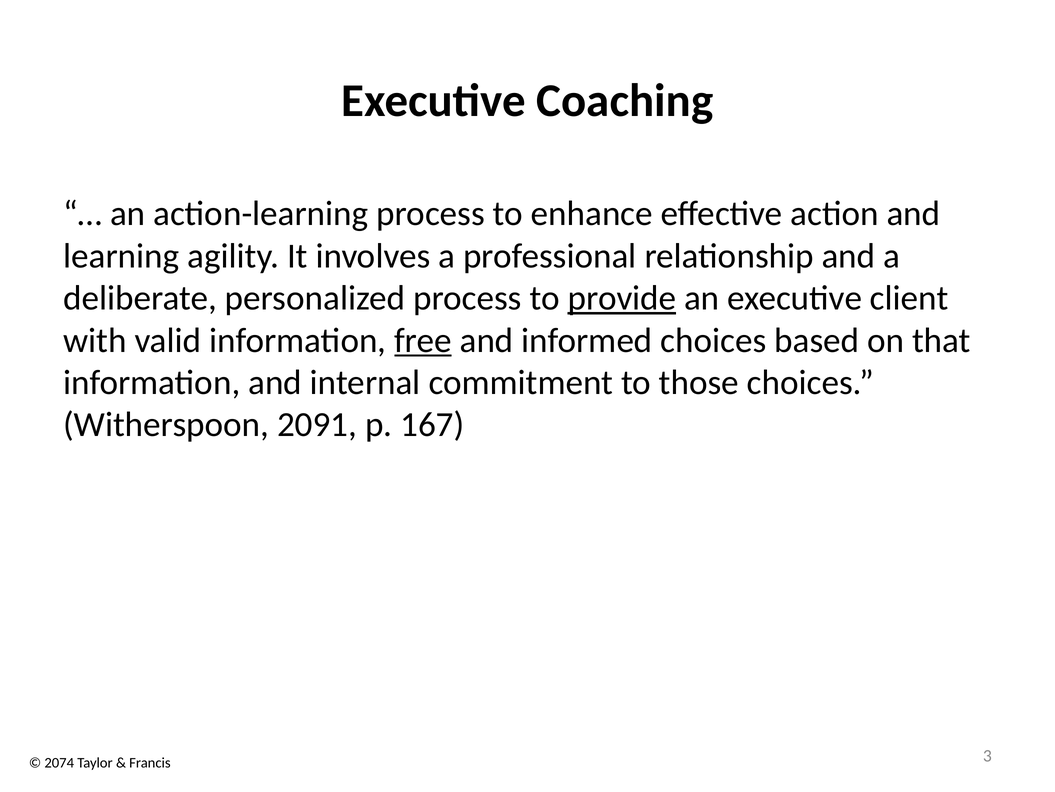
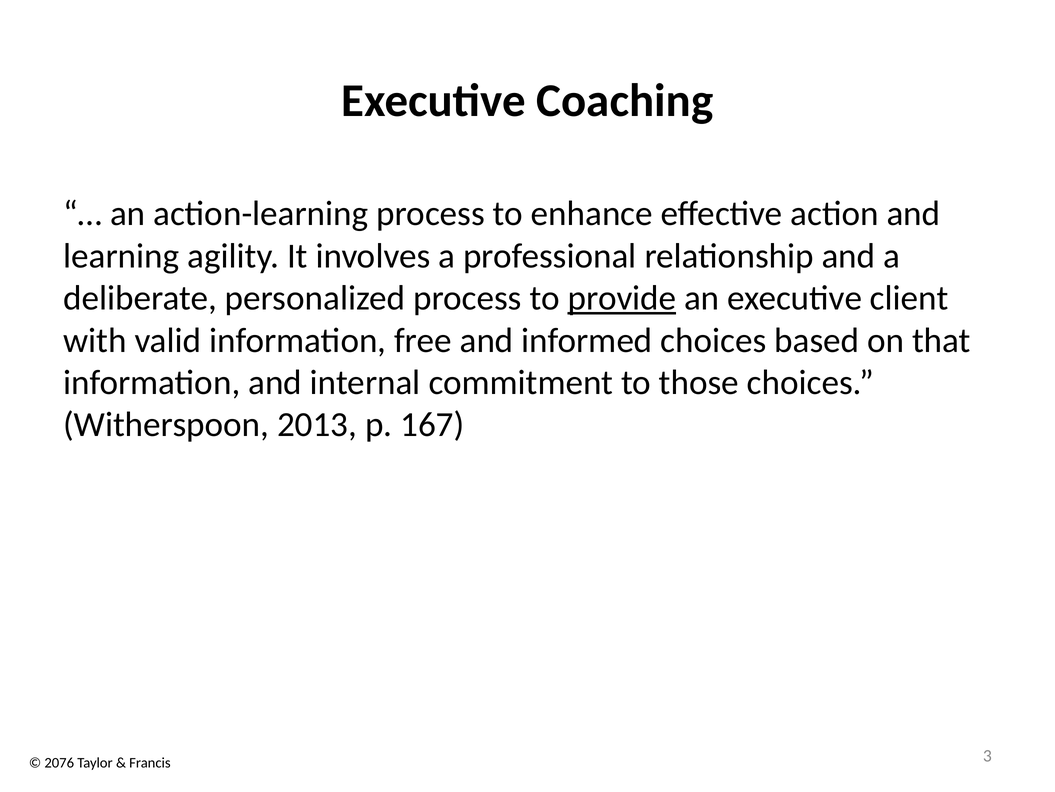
free underline: present -> none (423, 340)
2091: 2091 -> 2013 (317, 424)
2074: 2074 -> 2076 (59, 762)
